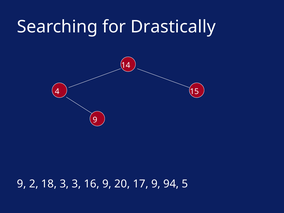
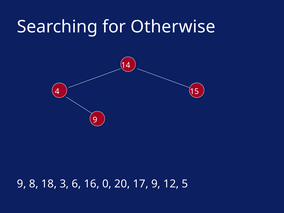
Drastically: Drastically -> Otherwise (173, 27)
2: 2 -> 8 (34, 184)
3 3: 3 -> 6 (76, 184)
16 9: 9 -> 0 (107, 184)
94: 94 -> 12 (171, 184)
